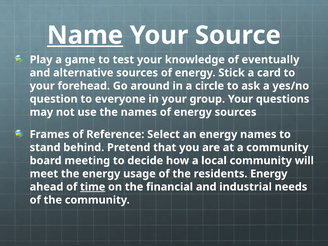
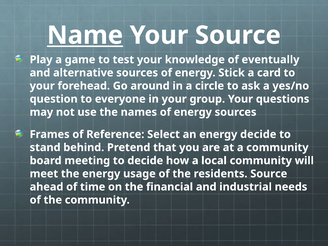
energy names: names -> decide (258, 134)
residents Energy: Energy -> Source (269, 174)
time underline: present -> none (93, 187)
